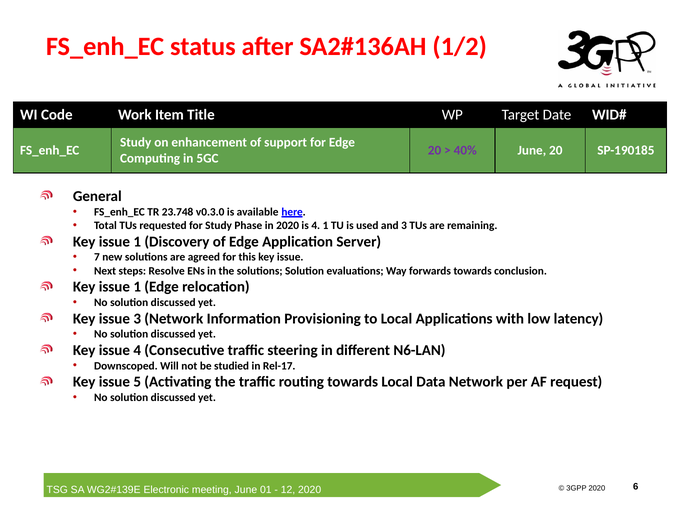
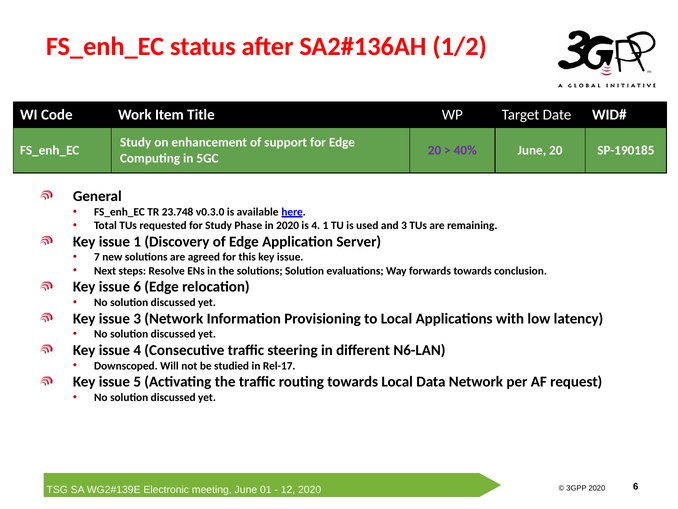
1: 1 -> 6 (137, 287)
